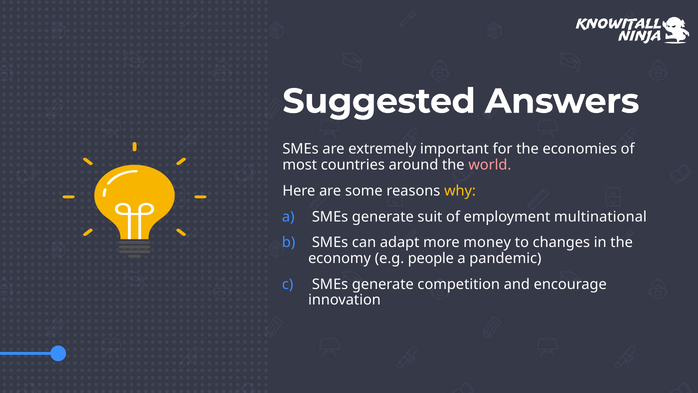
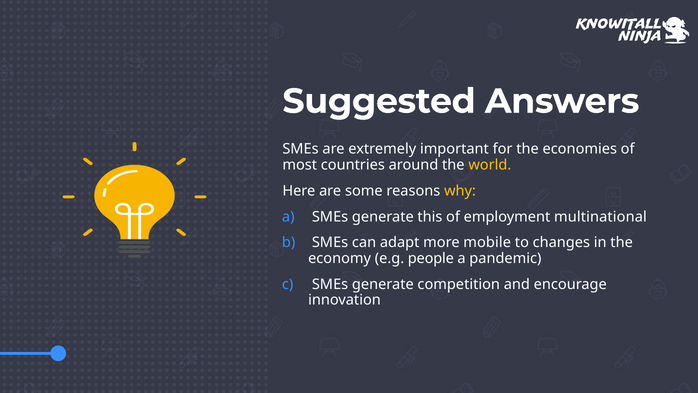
world colour: pink -> yellow (490, 165)
suit: suit -> this (430, 216)
money: money -> mobile (487, 242)
